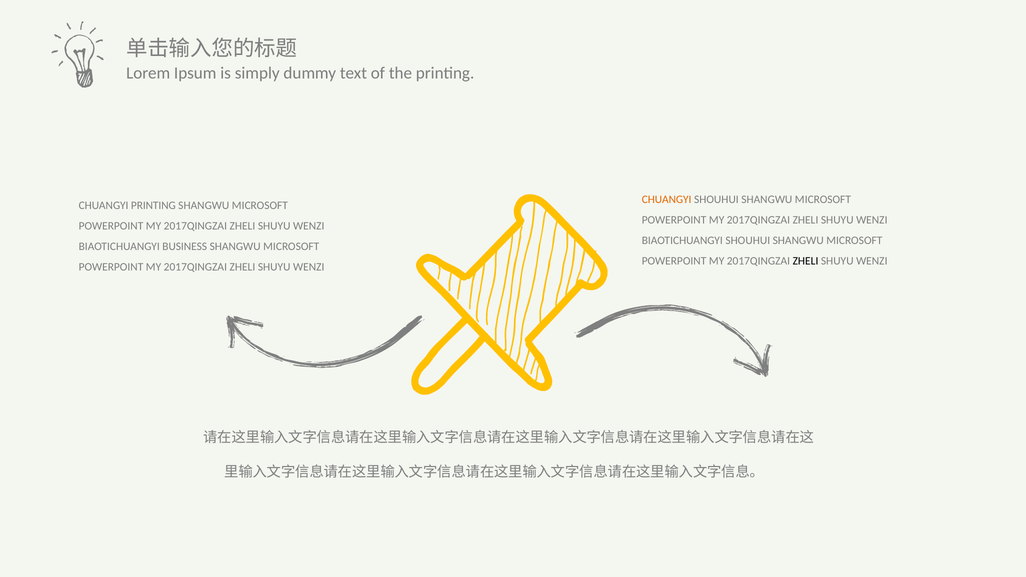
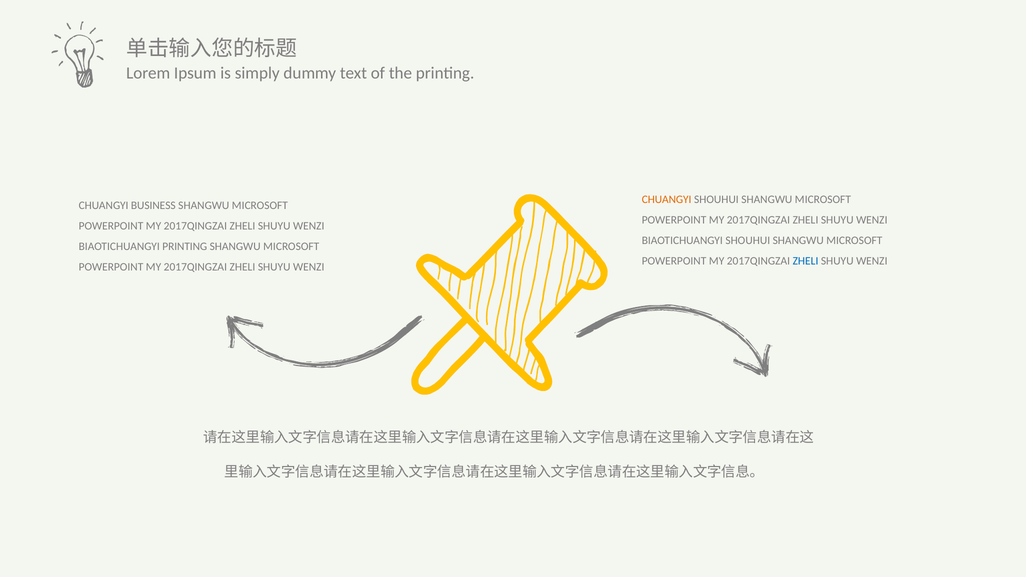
CHUANGYI PRINTING: PRINTING -> BUSINESS (153, 205)
BIAOTICHUANGYI BUSINESS: BUSINESS -> PRINTING (185, 246)
ZHELI colour: black -> blue (806, 261)
